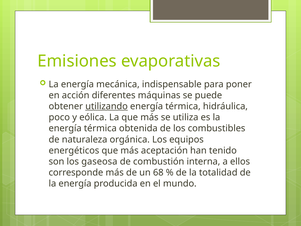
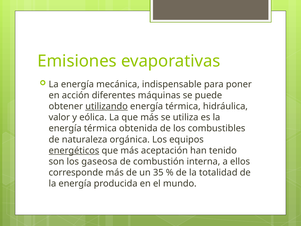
poco: poco -> valor (59, 117)
energéticos underline: none -> present (74, 150)
68: 68 -> 35 (158, 172)
